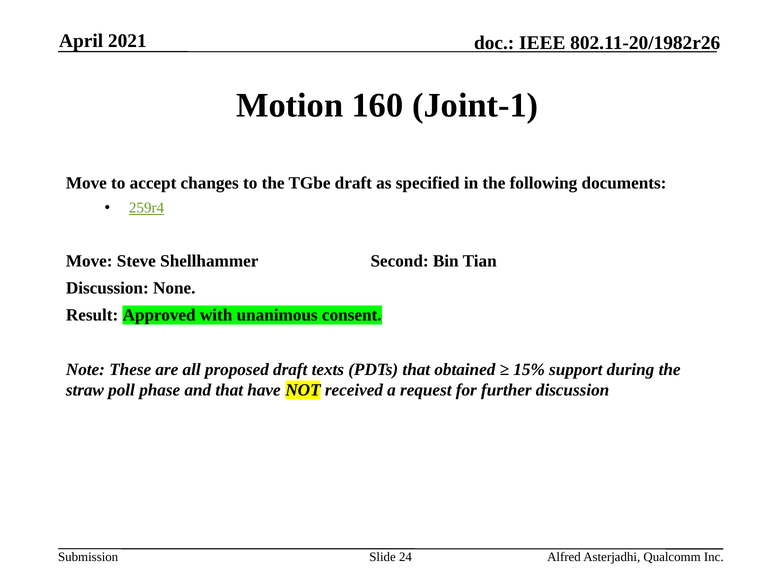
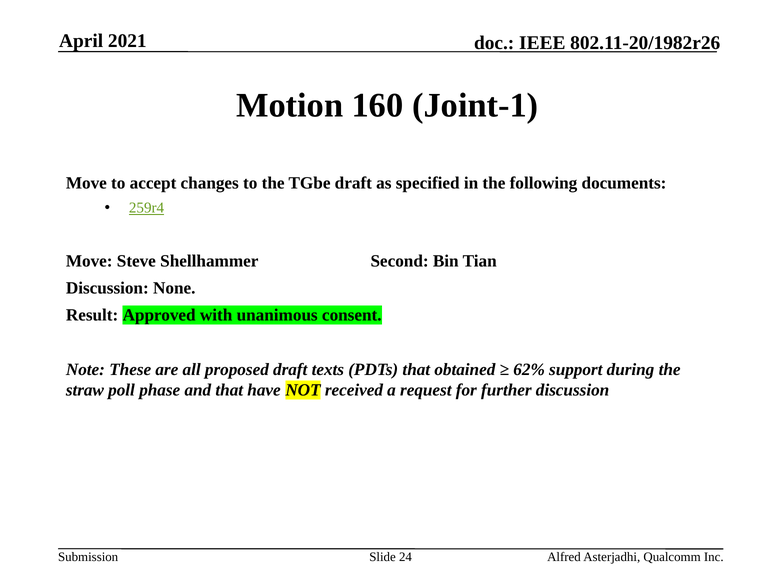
15%: 15% -> 62% (529, 370)
